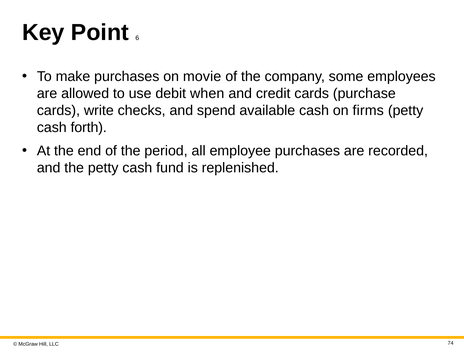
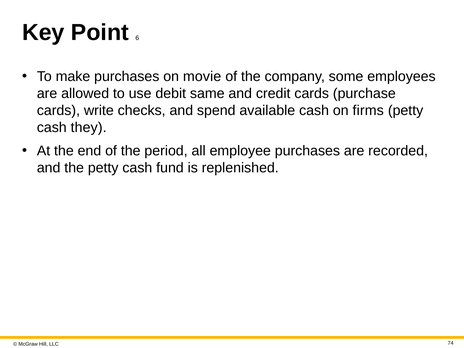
when: when -> same (207, 94)
forth: forth -> they (89, 128)
